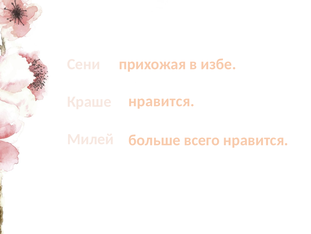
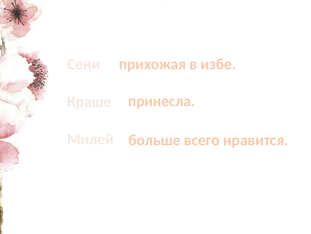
нравится: нравится -> принесла (162, 101)
